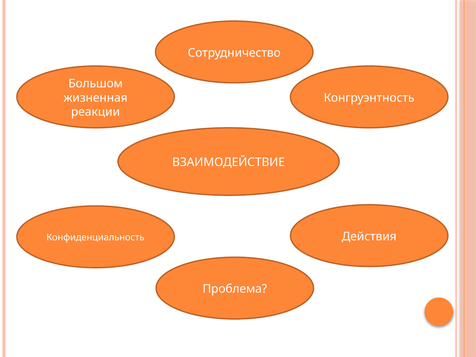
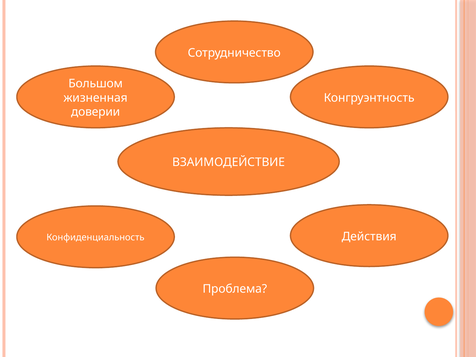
реакции: реакции -> доверии (96, 112)
